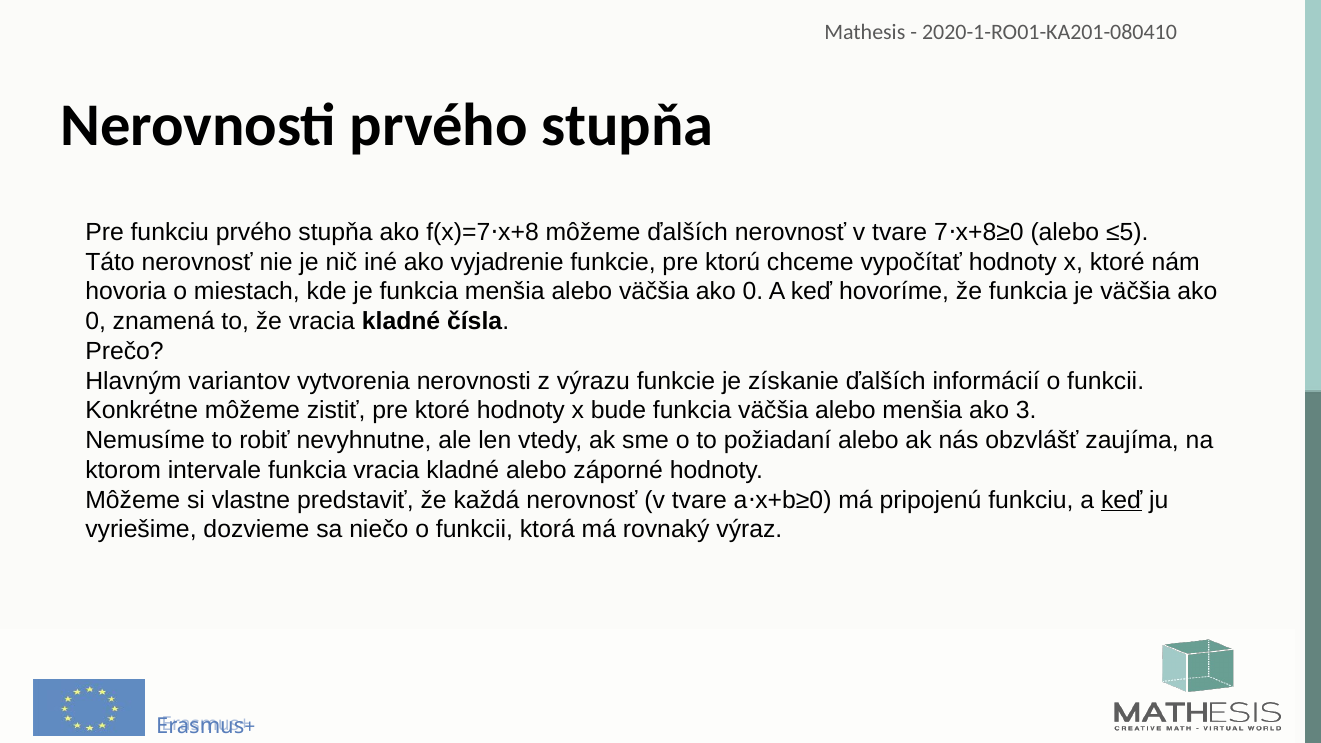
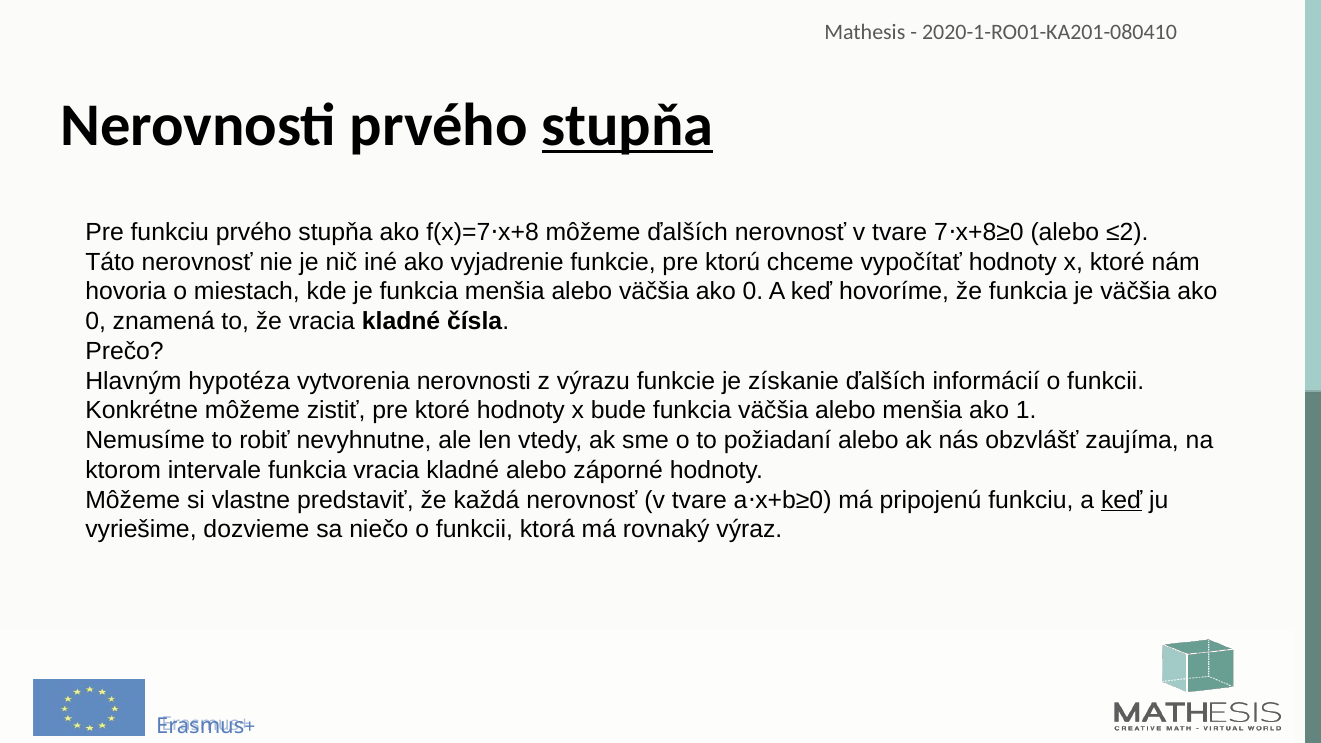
stupňa underline: none -> present (627, 125)
≤5: ≤5 -> ≤2 (1127, 232)
variantov: variantov -> hypotéza (239, 381)
3: 3 -> 1 (1026, 411)
